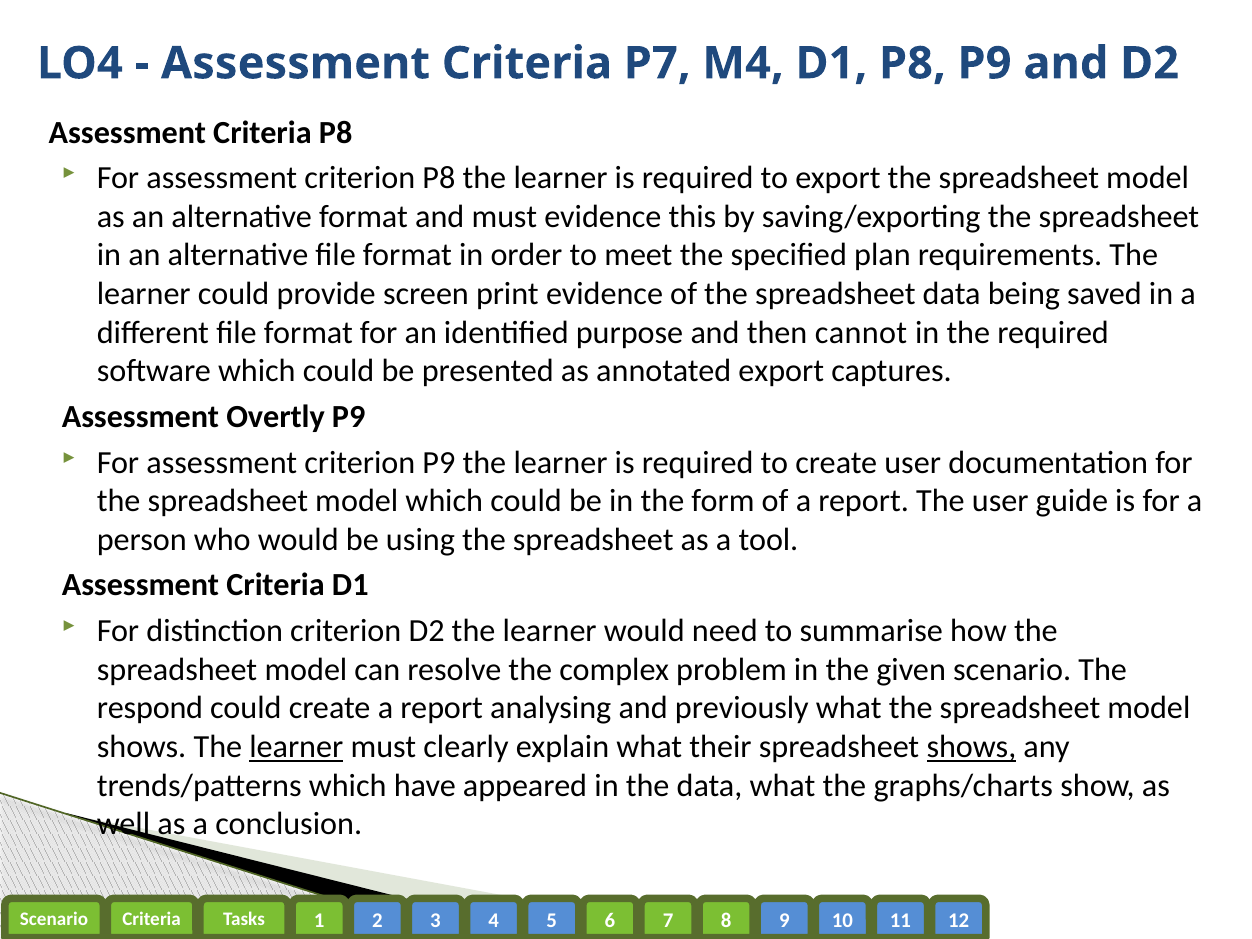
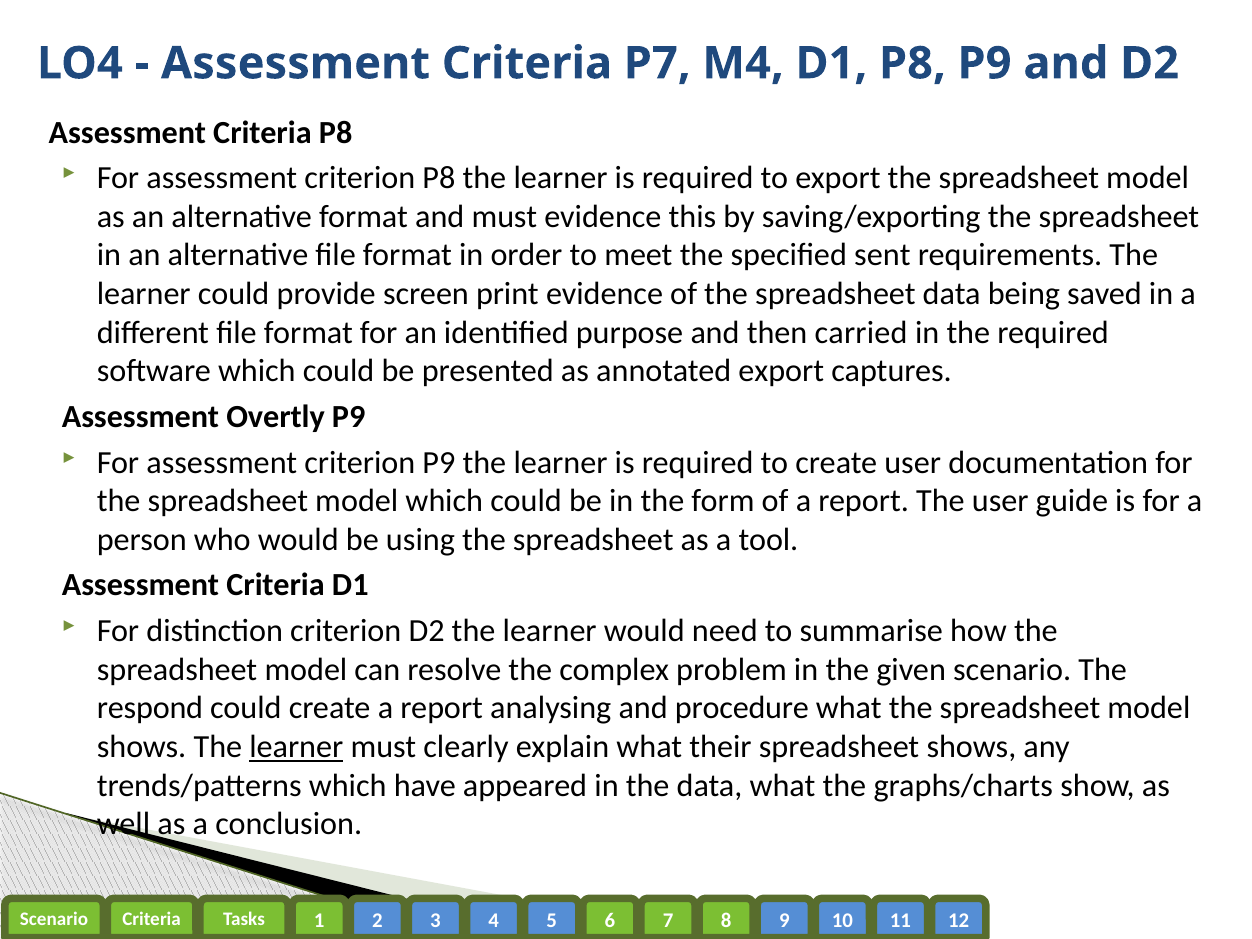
plan: plan -> sent (882, 255)
cannot: cannot -> carried (861, 333)
previously: previously -> procedure (742, 708)
shows underline: present -> none (971, 747)
